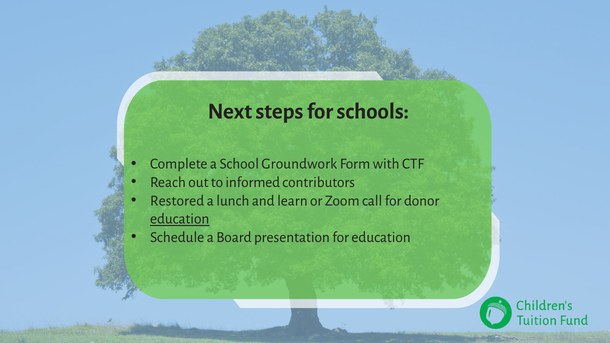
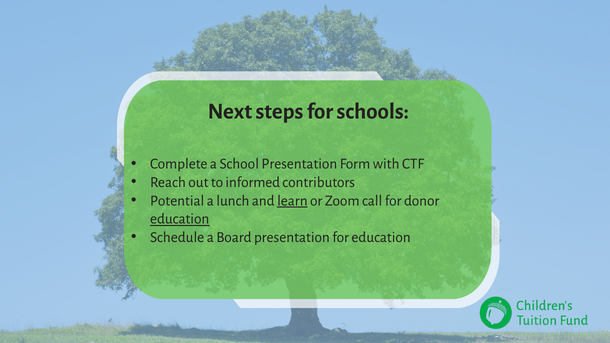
School Groundwork: Groundwork -> Presentation (299, 164)
Restored: Restored -> Potential (177, 201)
learn underline: none -> present (292, 201)
